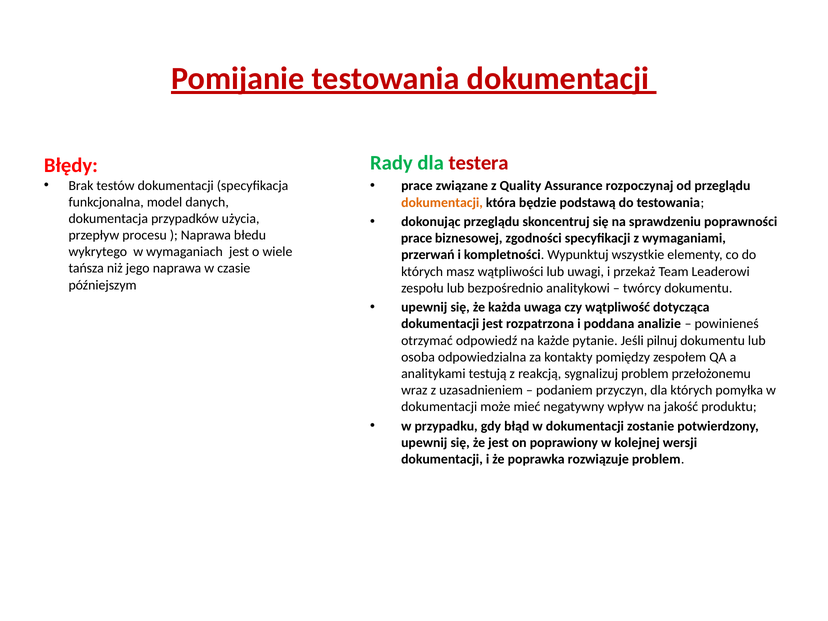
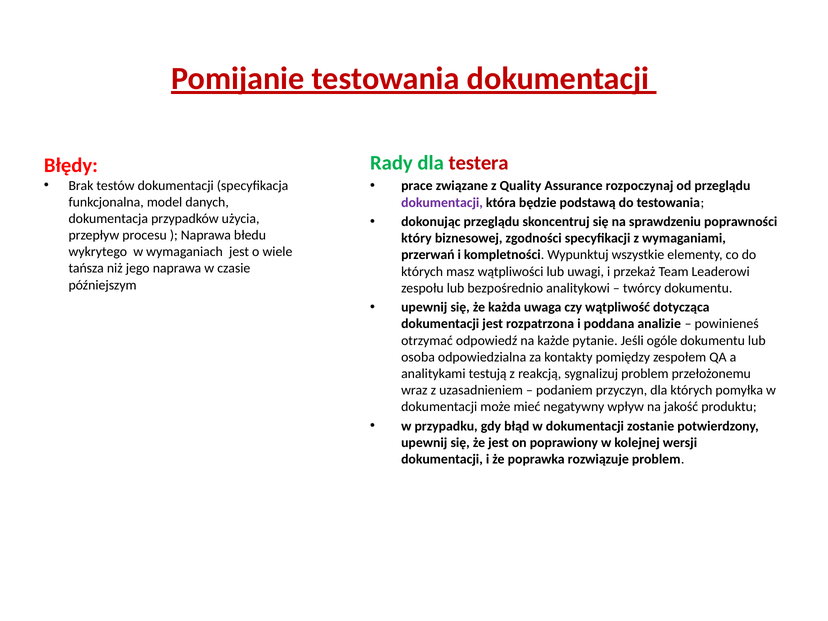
dokumentacji colour: orange -> purple (442, 202)
prace: prace -> który (416, 238)
pilnuj: pilnuj -> ogóle (662, 340)
